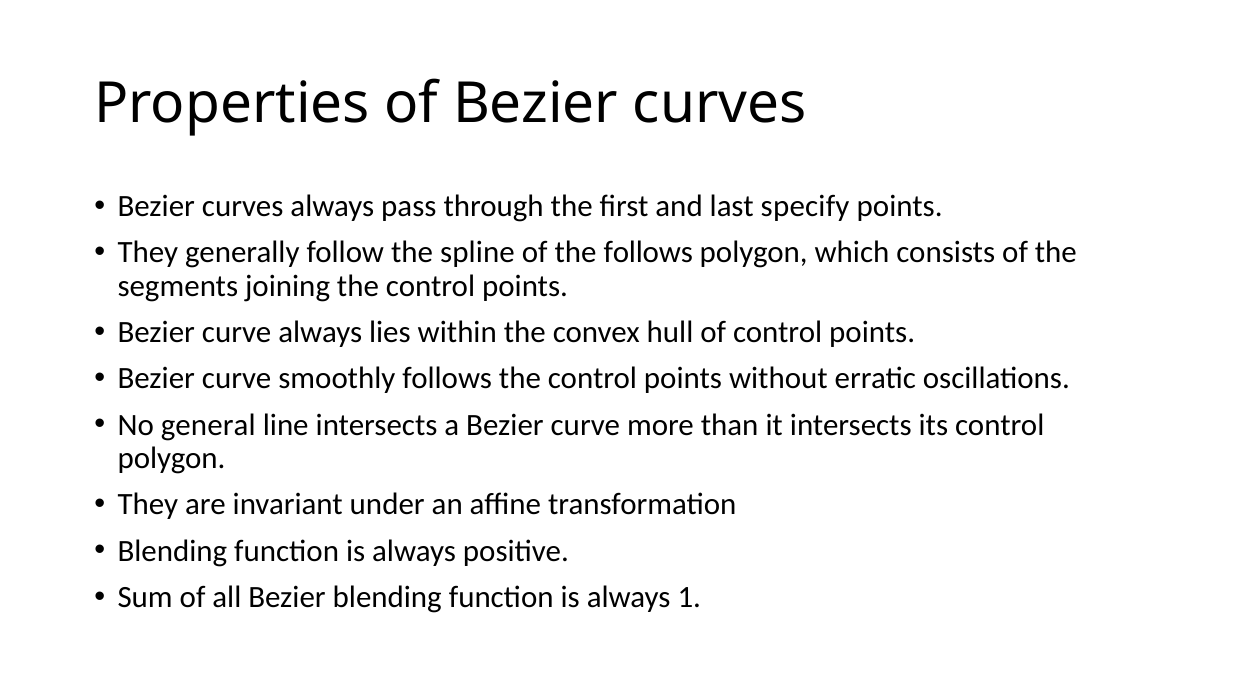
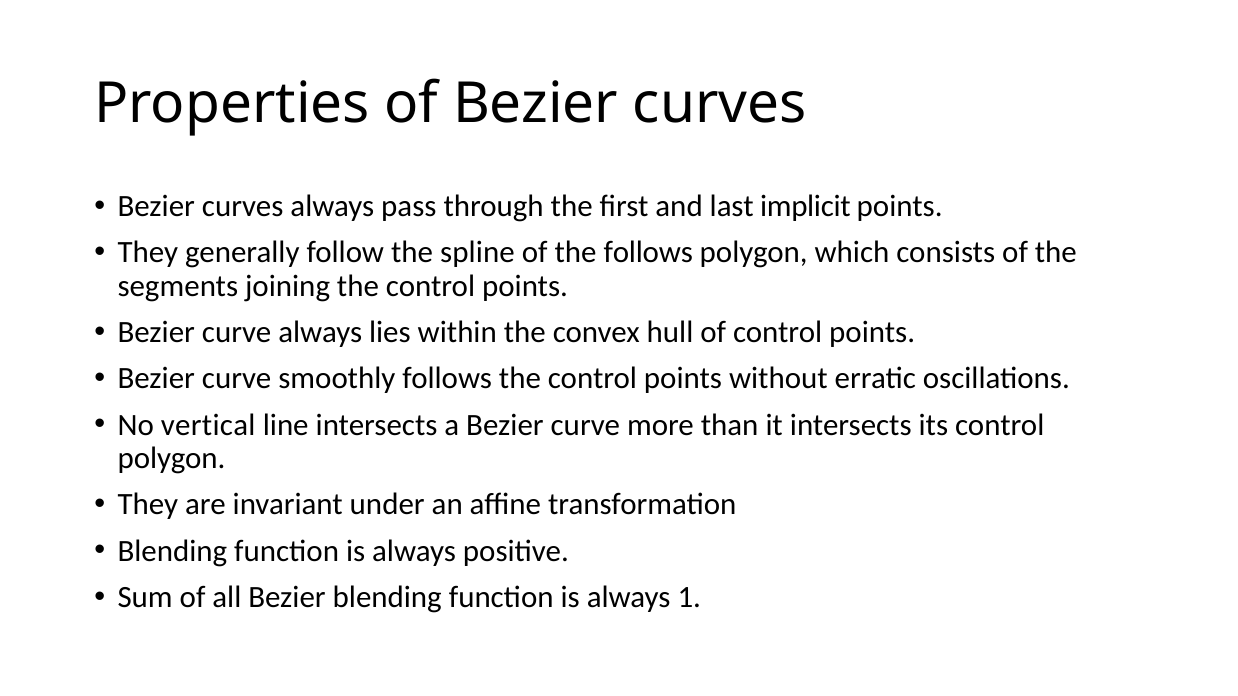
specify: specify -> implicit (805, 207)
general: general -> vertical (208, 425)
